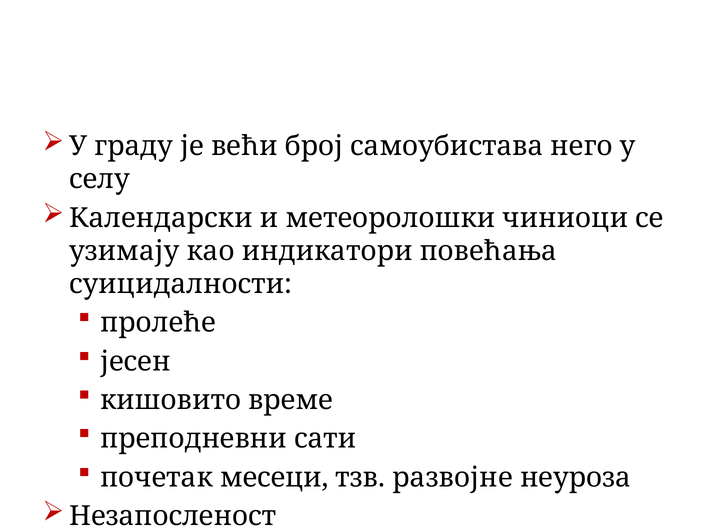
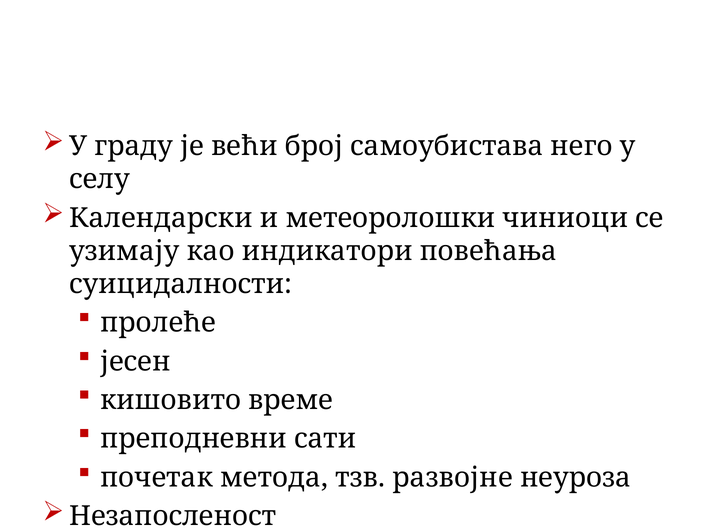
месеци: месеци -> метода (274, 477)
